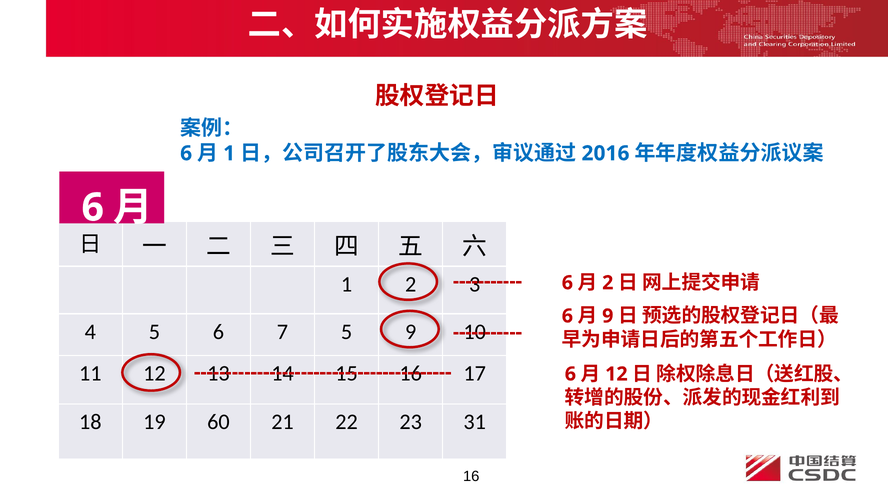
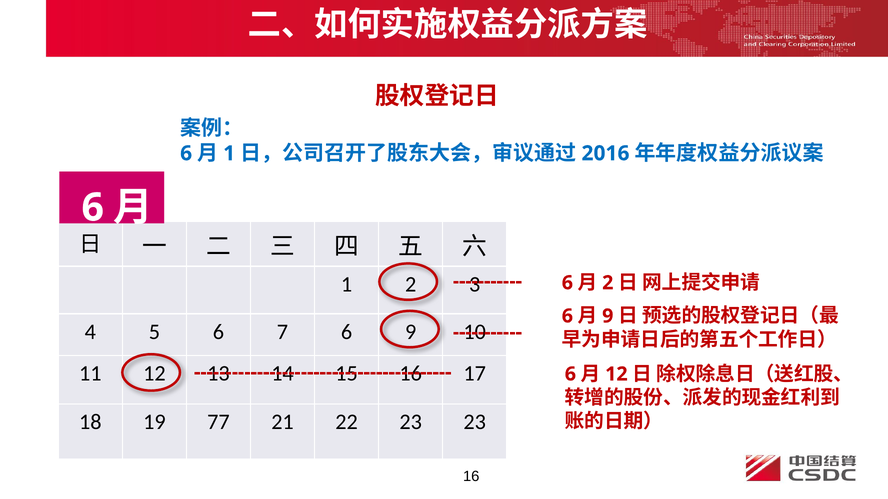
7 5: 5 -> 6 (347, 332)
60: 60 -> 77 (218, 423)
23 31: 31 -> 23 (475, 423)
